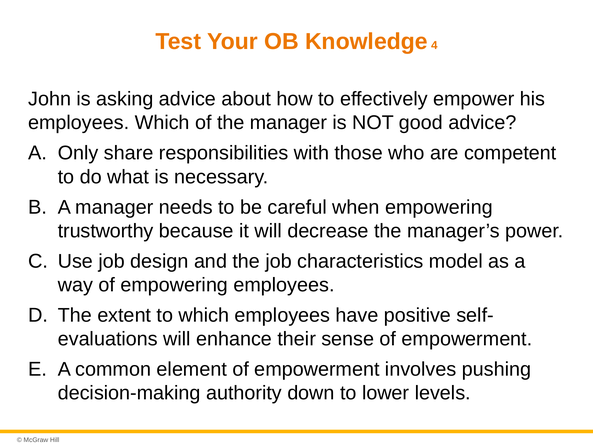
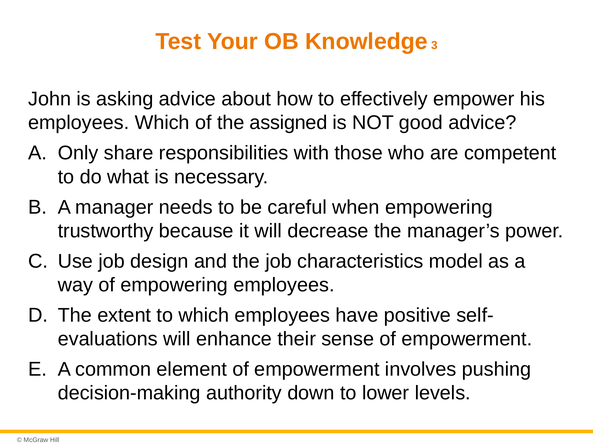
4: 4 -> 3 (434, 45)
the manager: manager -> assigned (289, 123)
